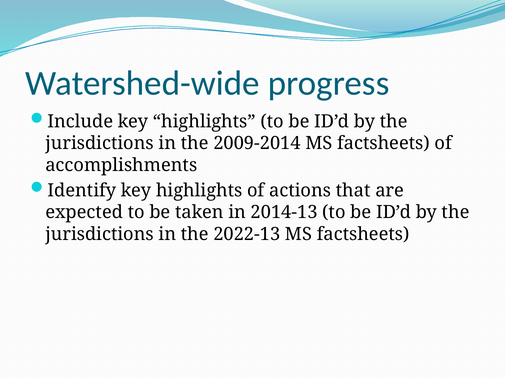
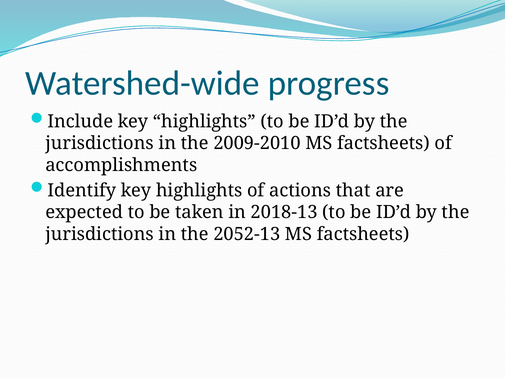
2009-2014: 2009-2014 -> 2009-2010 (257, 143)
2014-13: 2014-13 -> 2018-13 (284, 213)
2022-13: 2022-13 -> 2052-13 (247, 235)
